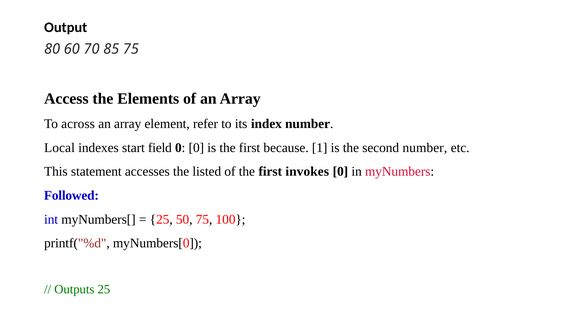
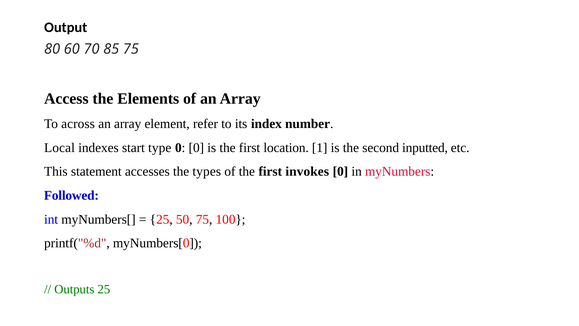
field: field -> type (160, 148)
because: because -> location (286, 148)
second number: number -> inputted (425, 148)
listed: listed -> types (207, 171)
